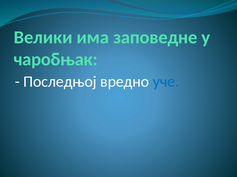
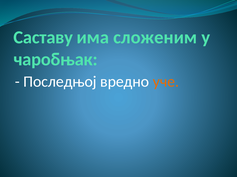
Велики: Велики -> Саставу (43, 38)
заповедне: заповедне -> сложеним (155, 38)
уче colour: blue -> orange (166, 82)
